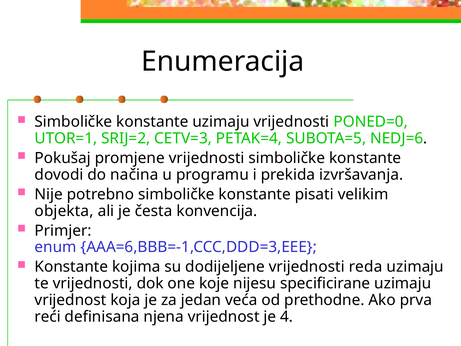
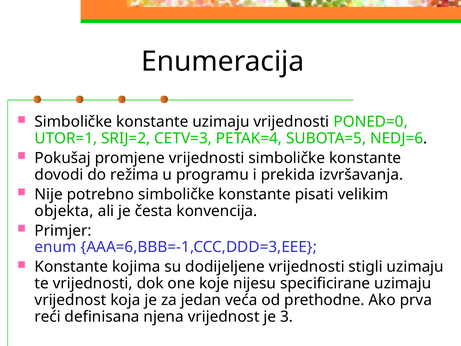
načina: načina -> režima (135, 175)
reda: reda -> stigli (366, 267)
4: 4 -> 3 (287, 316)
